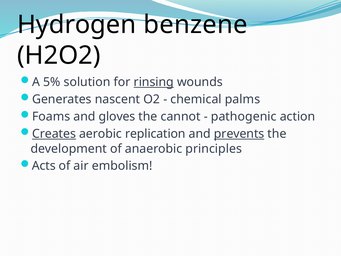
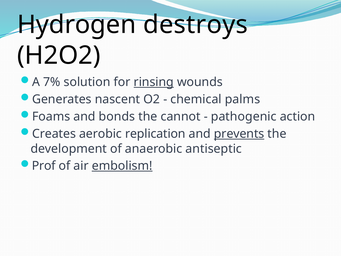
benzene: benzene -> destroys (195, 25)
5%: 5% -> 7% (52, 82)
gloves: gloves -> bonds (117, 117)
Creates underline: present -> none (54, 134)
principles: principles -> antiseptic (214, 149)
Acts: Acts -> Prof (44, 166)
embolism underline: none -> present (122, 166)
